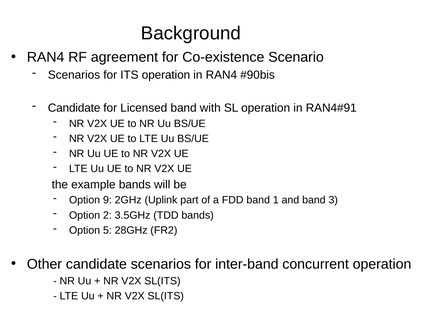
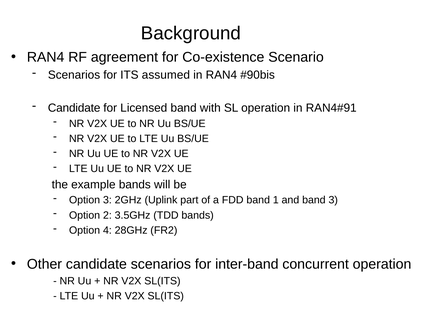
ITS operation: operation -> assumed (166, 75)
Option 9: 9 -> 3 (107, 200)
5: 5 -> 4 (107, 230)
